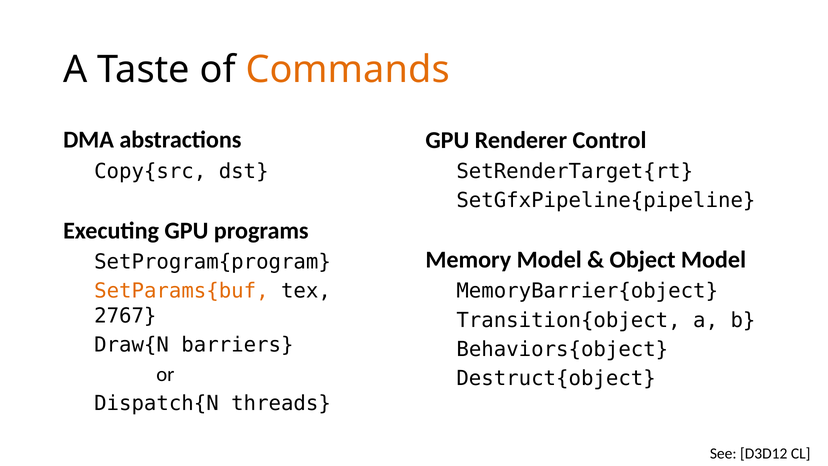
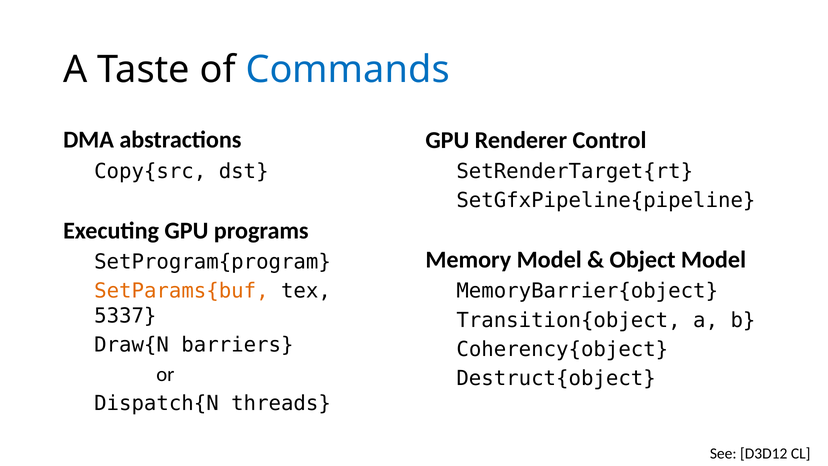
Commands colour: orange -> blue (348, 70)
2767: 2767 -> 5337 (125, 316)
Behaviors{object: Behaviors{object -> Coherency{object (562, 349)
